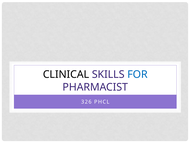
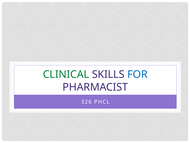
CLINICAL colour: black -> green (66, 74)
